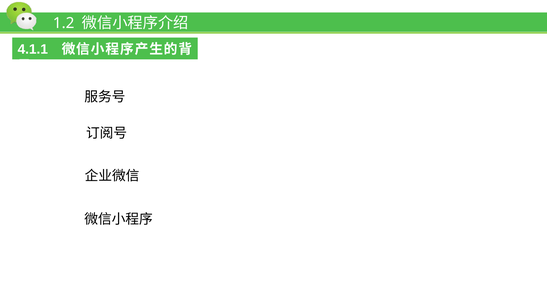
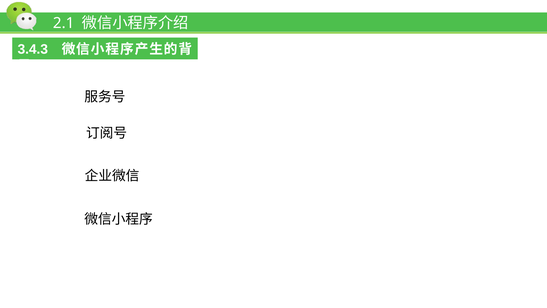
1.2: 1.2 -> 2.1 (64, 23)
4.1.1: 4.1.1 -> 3.4.3 (33, 49)
